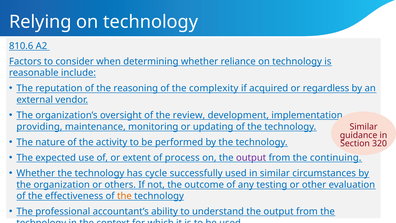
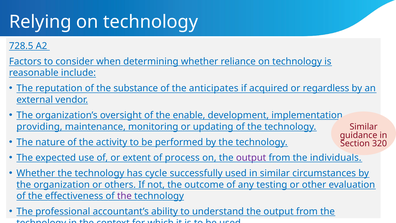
810.6: 810.6 -> 728.5 (21, 46)
reasoning: reasoning -> substance (136, 88)
complexity: complexity -> anticipates (214, 88)
review: review -> enable (189, 115)
continuing: continuing -> individuals (336, 158)
the colour: orange -> purple (124, 196)
